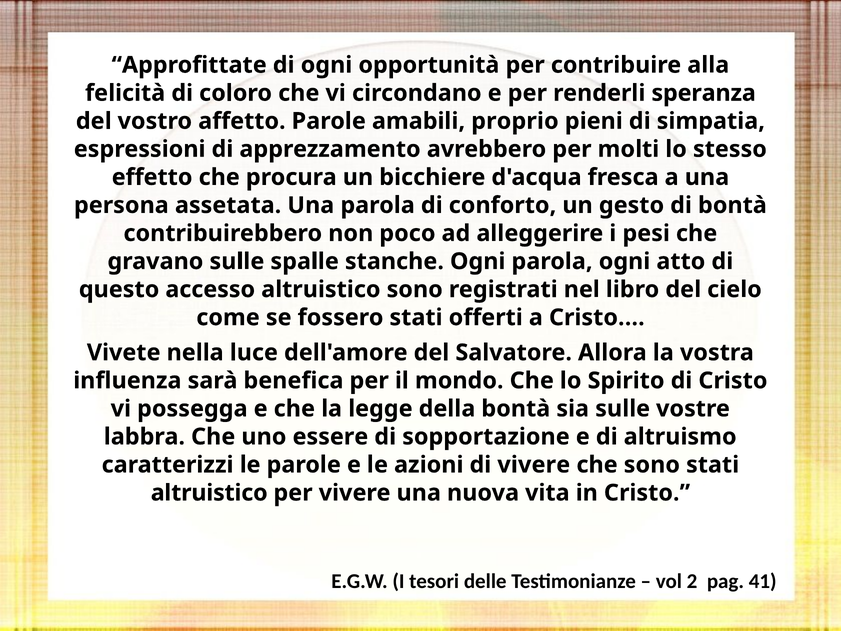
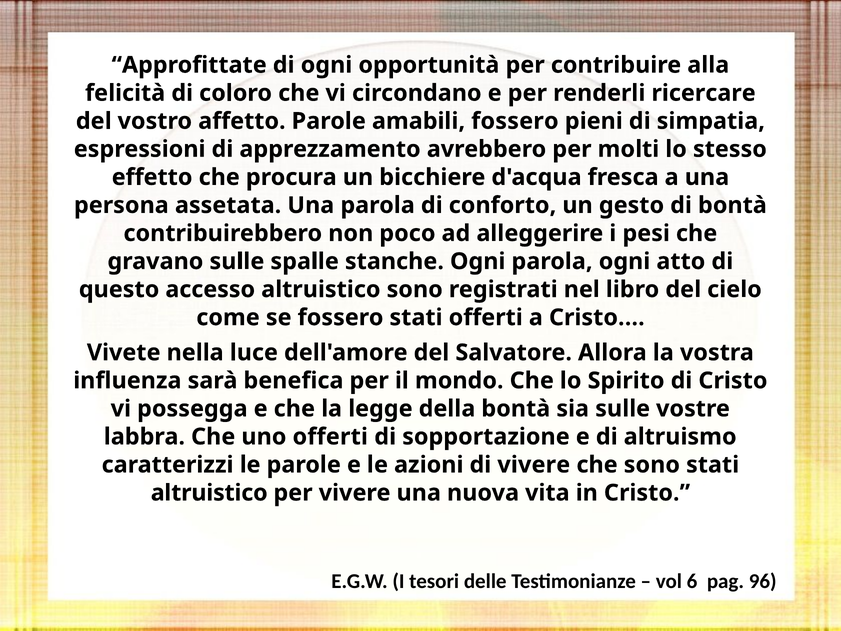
speranza: speranza -> ricercare (704, 93)
amabili proprio: proprio -> fossero (515, 121)
uno essere: essere -> offerti (330, 437)
2: 2 -> 6 (692, 581)
41: 41 -> 96 (763, 581)
